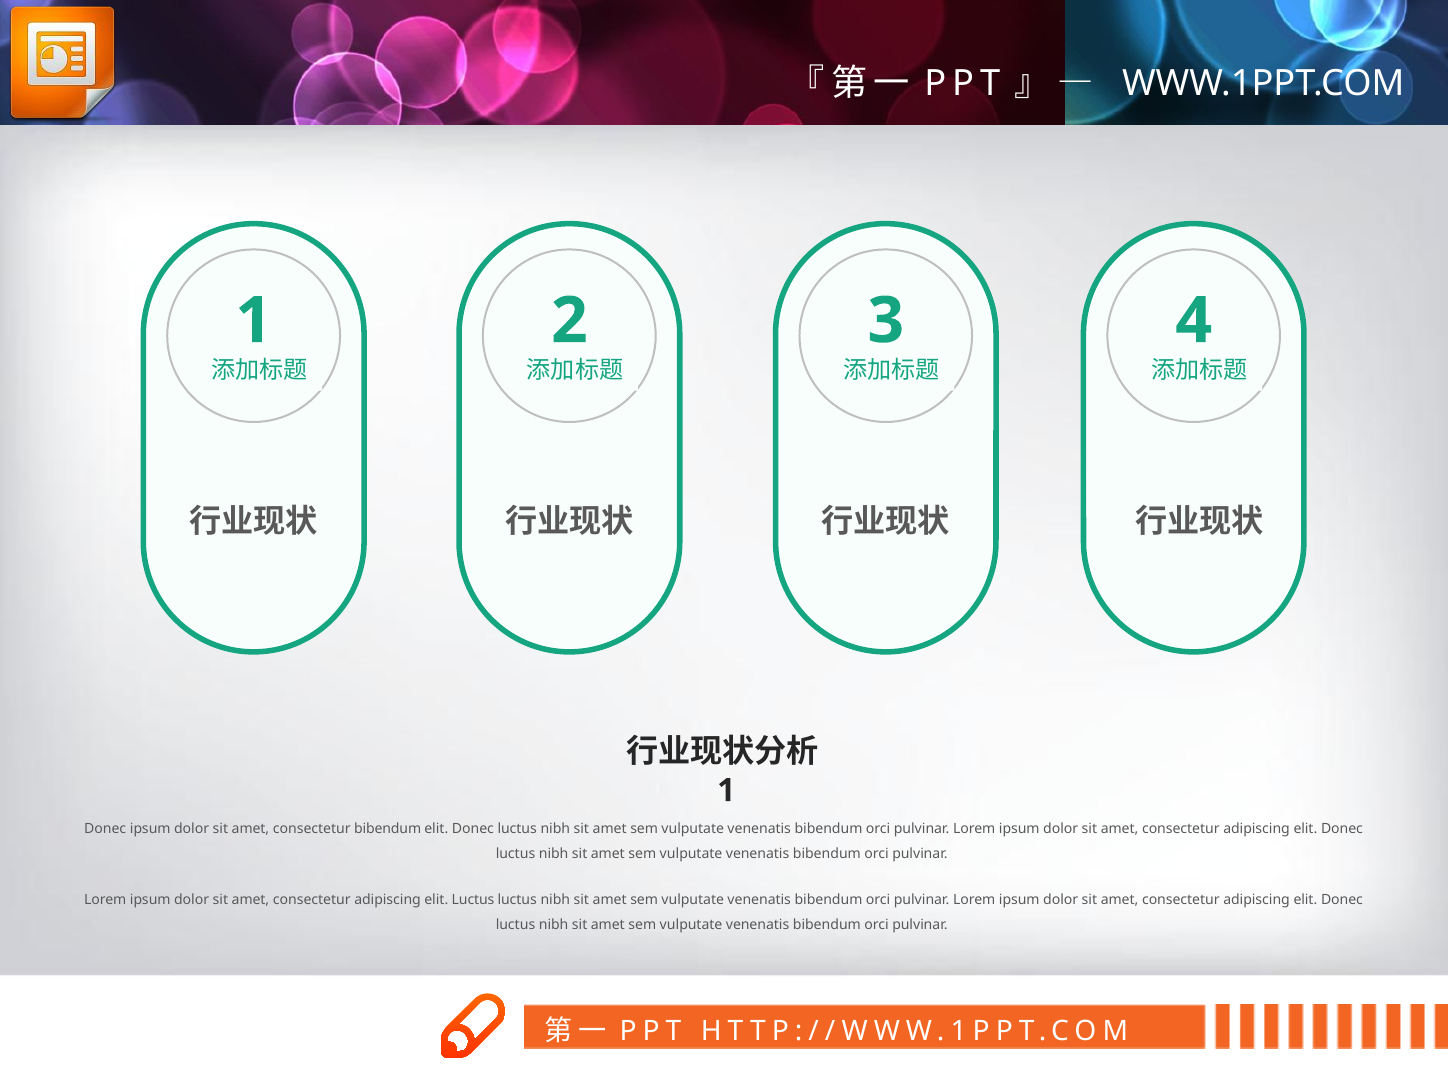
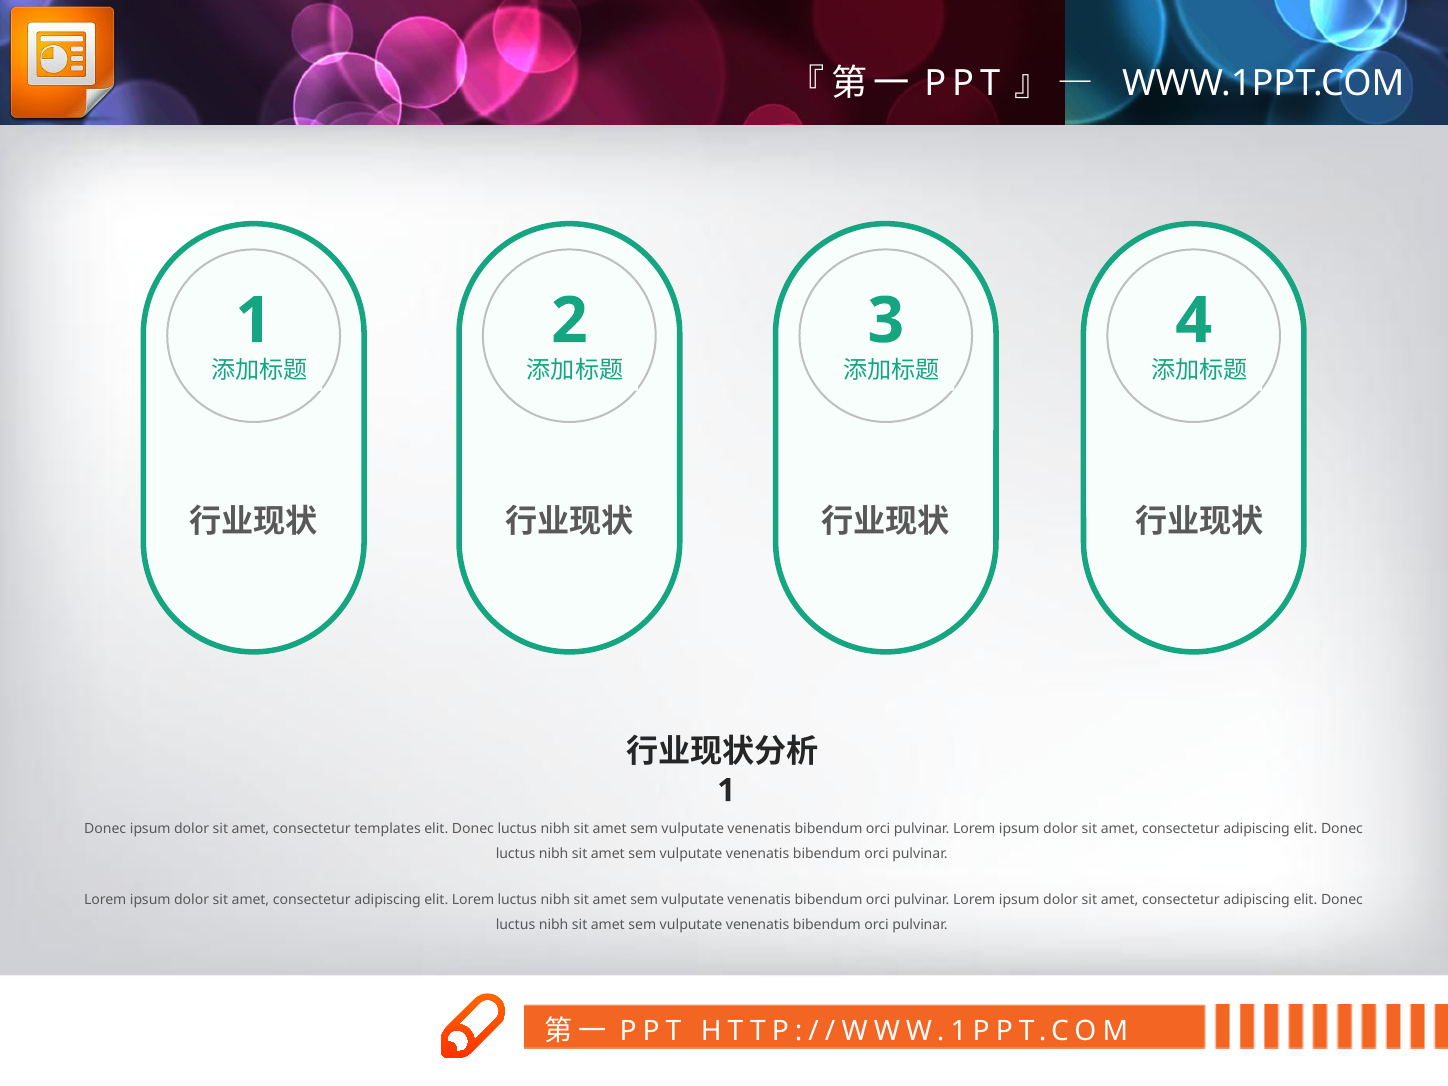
consectetur bibendum: bibendum -> templates (388, 829)
elit Luctus: Luctus -> Lorem (473, 900)
